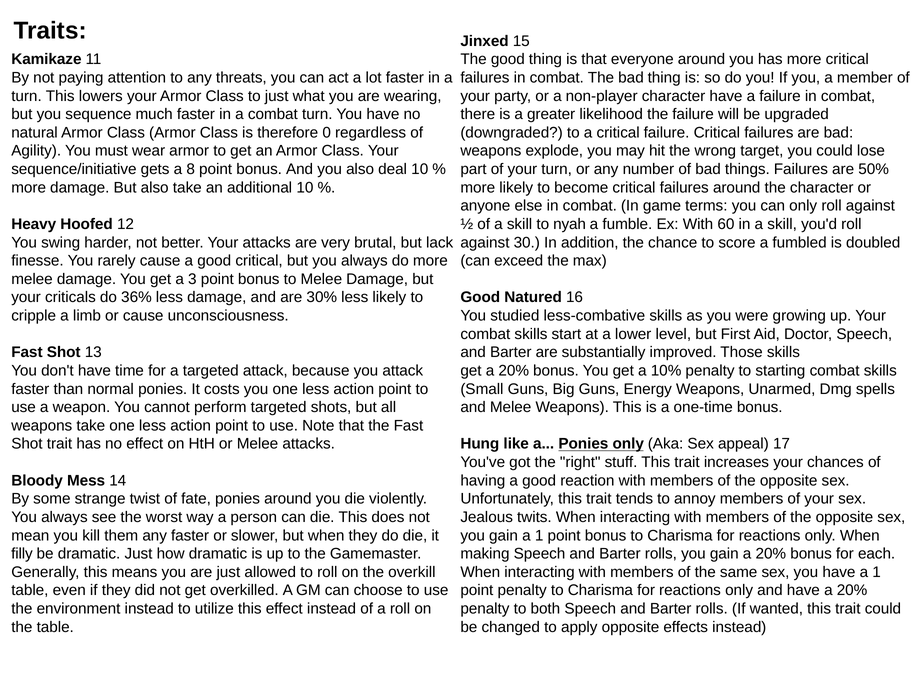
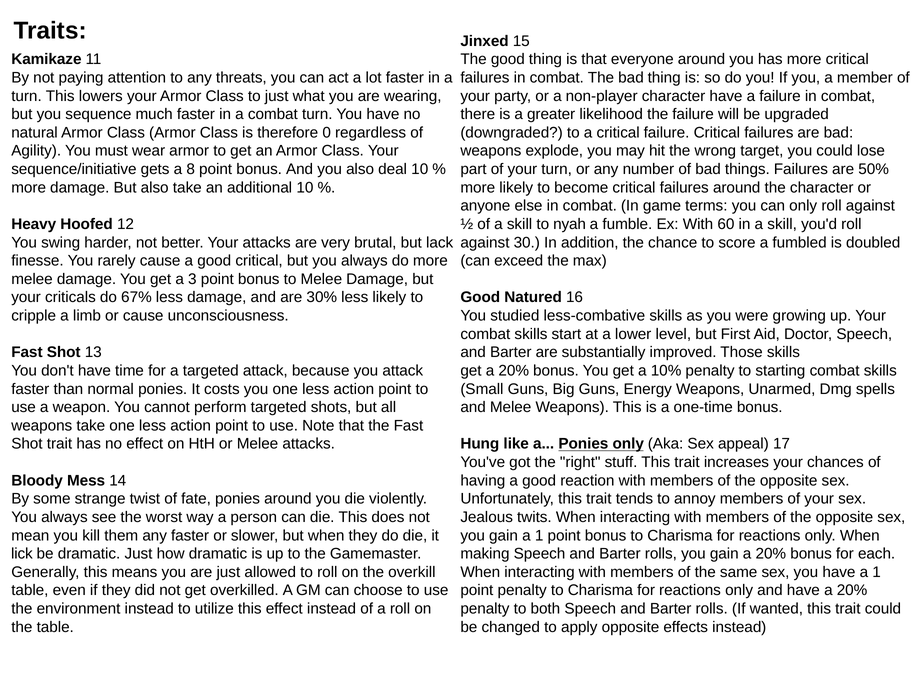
36%: 36% -> 67% (136, 297)
filly: filly -> lick (22, 553)
